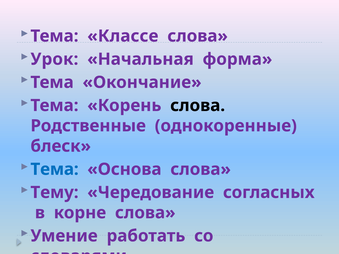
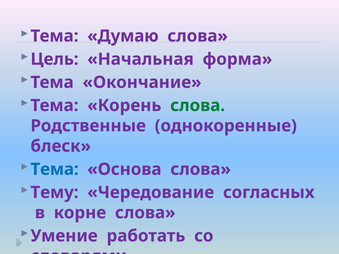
Классе: Классе -> Думаю (123, 36)
Урок: Урок -> Цель (55, 59)
слова colour: black -> green (198, 106)
